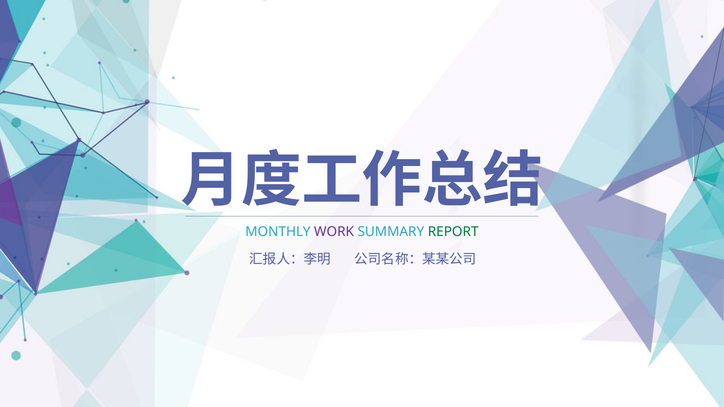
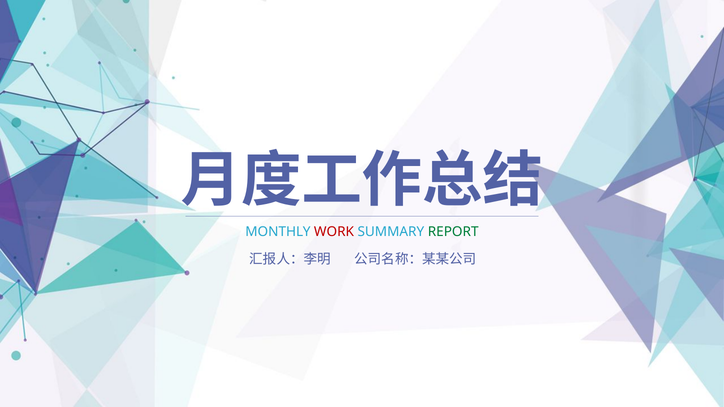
WORK colour: purple -> red (334, 232)
